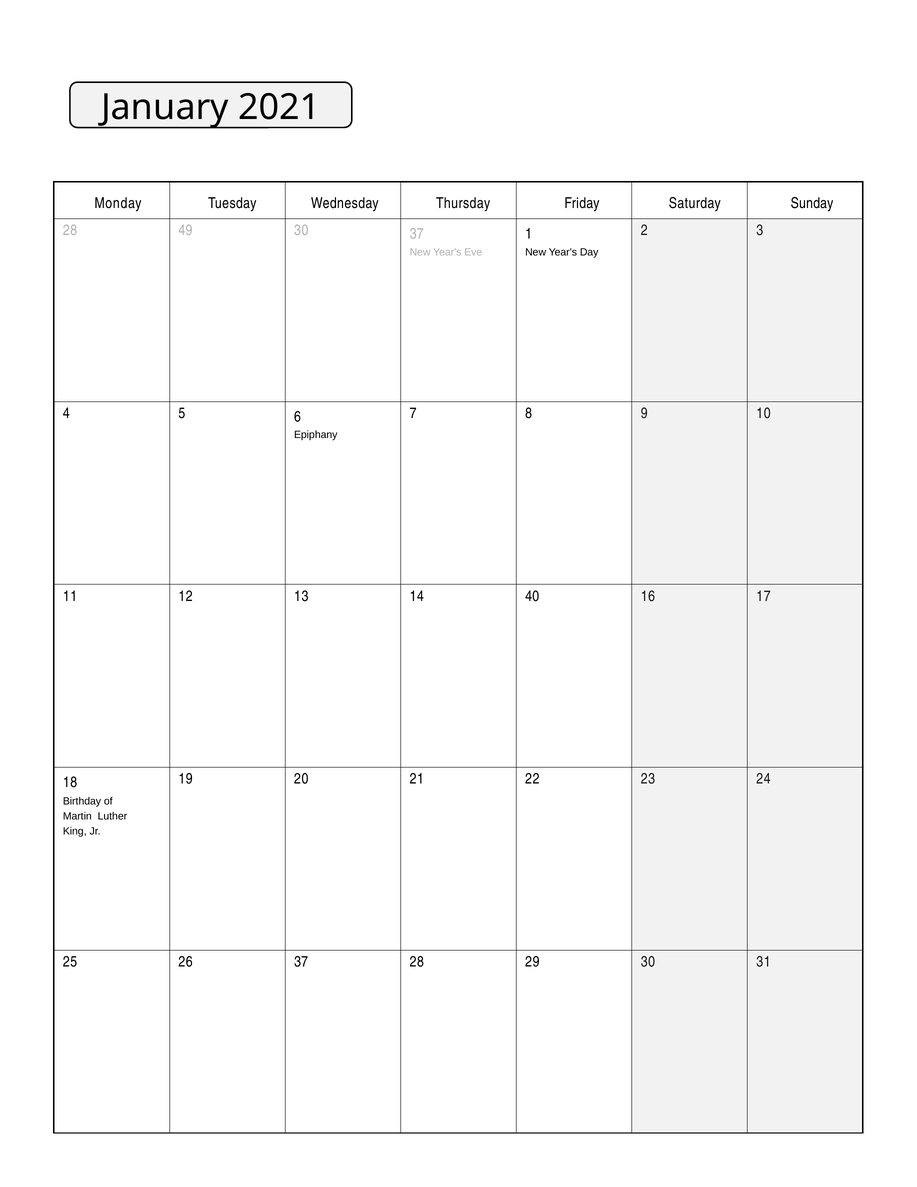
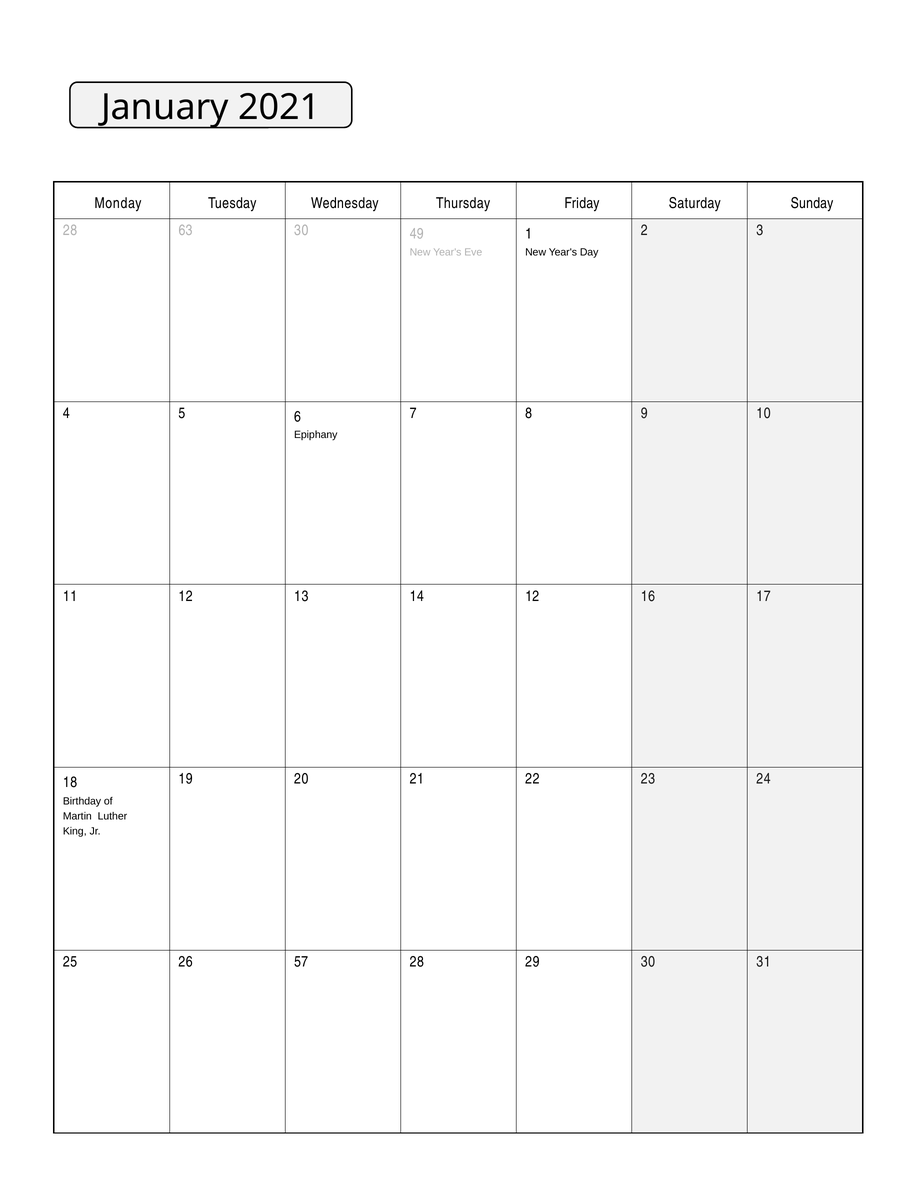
49: 49 -> 63 (185, 230)
30 37: 37 -> 49 (417, 234)
14 40: 40 -> 12 (532, 596)
26 37: 37 -> 57 (301, 962)
